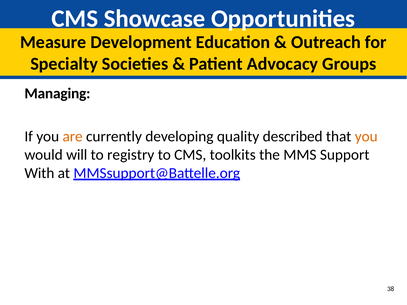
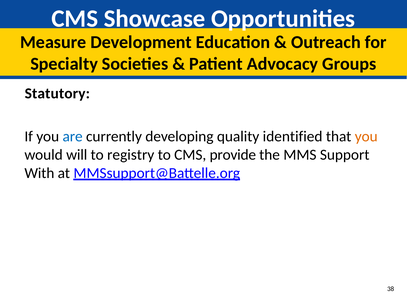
Managing: Managing -> Statutory (57, 94)
are colour: orange -> blue (73, 136)
described: described -> identified (293, 136)
toolkits: toolkits -> provide (233, 155)
